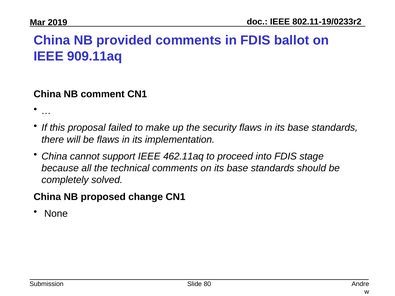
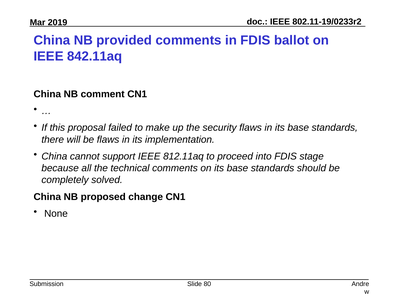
909.11aq: 909.11aq -> 842.11aq (95, 56)
462.11aq: 462.11aq -> 812.11aq (183, 156)
